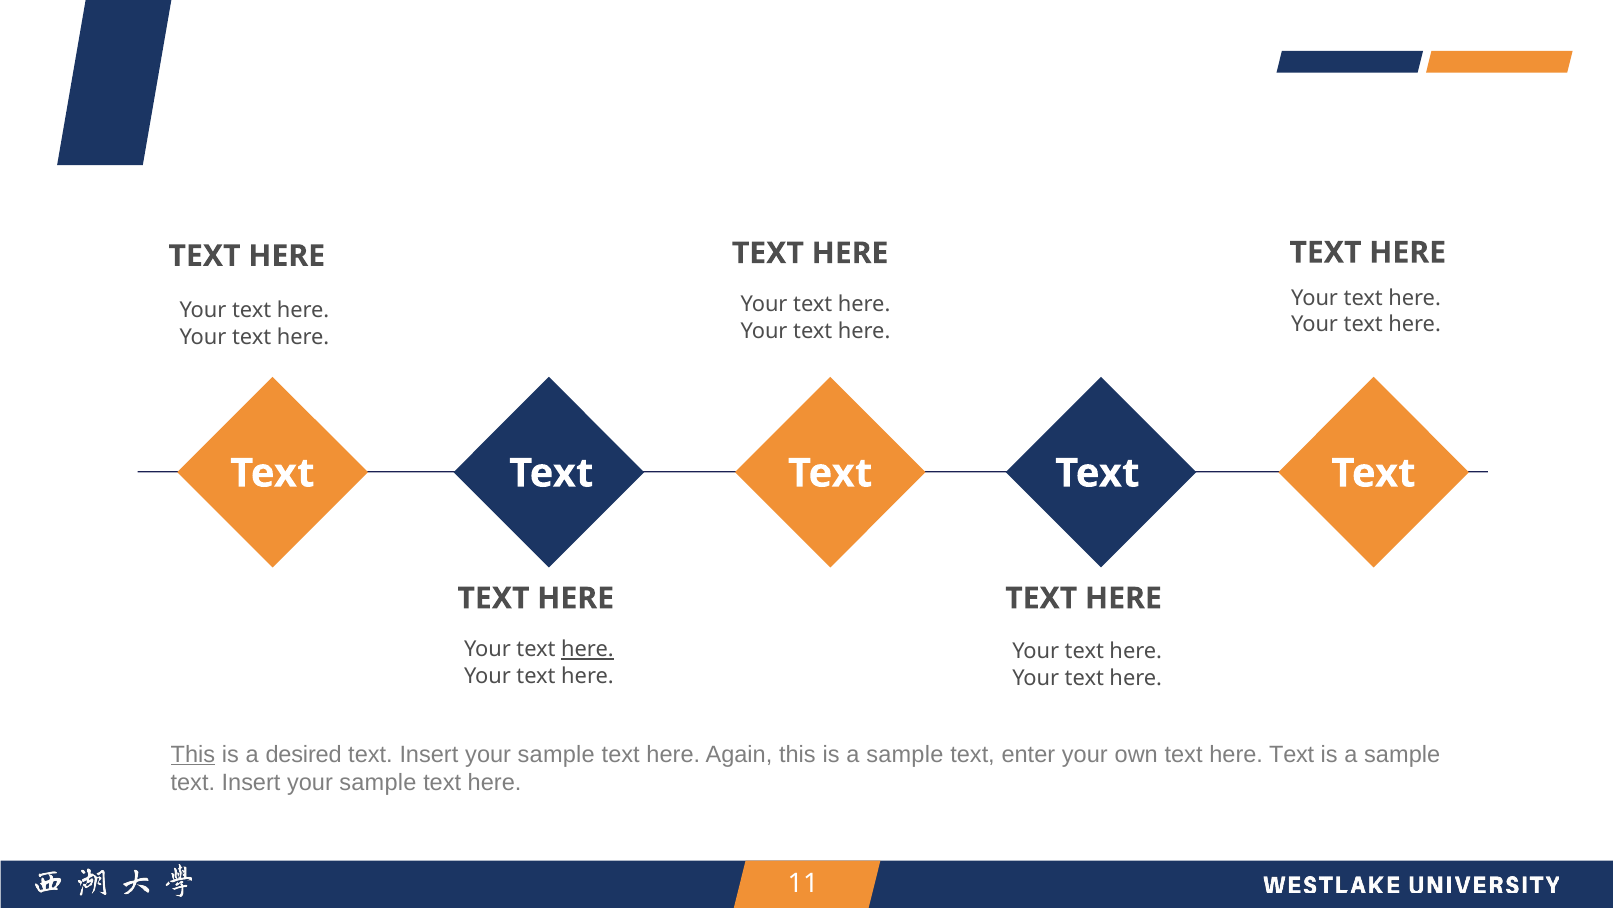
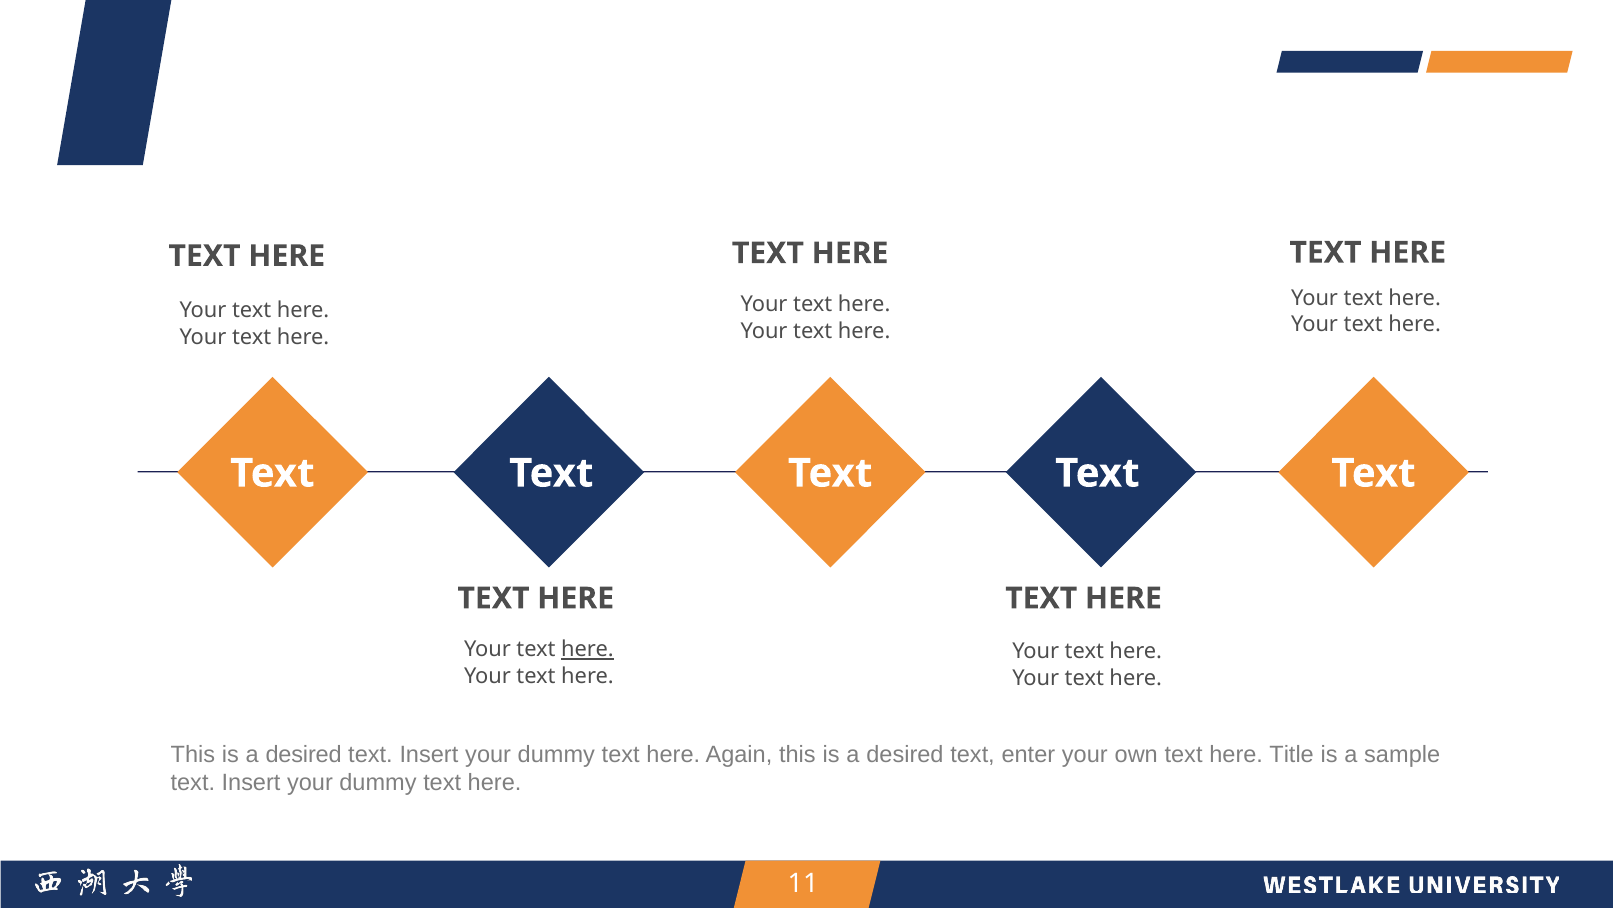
This underline: present -> none (193, 754)
sample: sample -> dummy (556, 754)
sample: sample -> desired (905, 754)
own text here Text: Text -> Title (1292, 754)
sample: sample -> dummy (378, 782)
